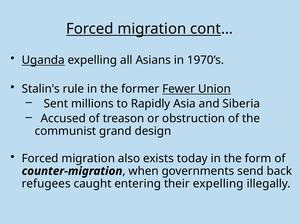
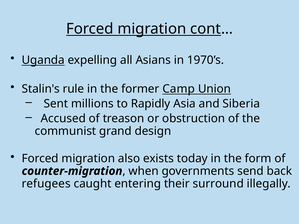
Fewer: Fewer -> Camp (179, 89)
their expelling: expelling -> surround (218, 184)
